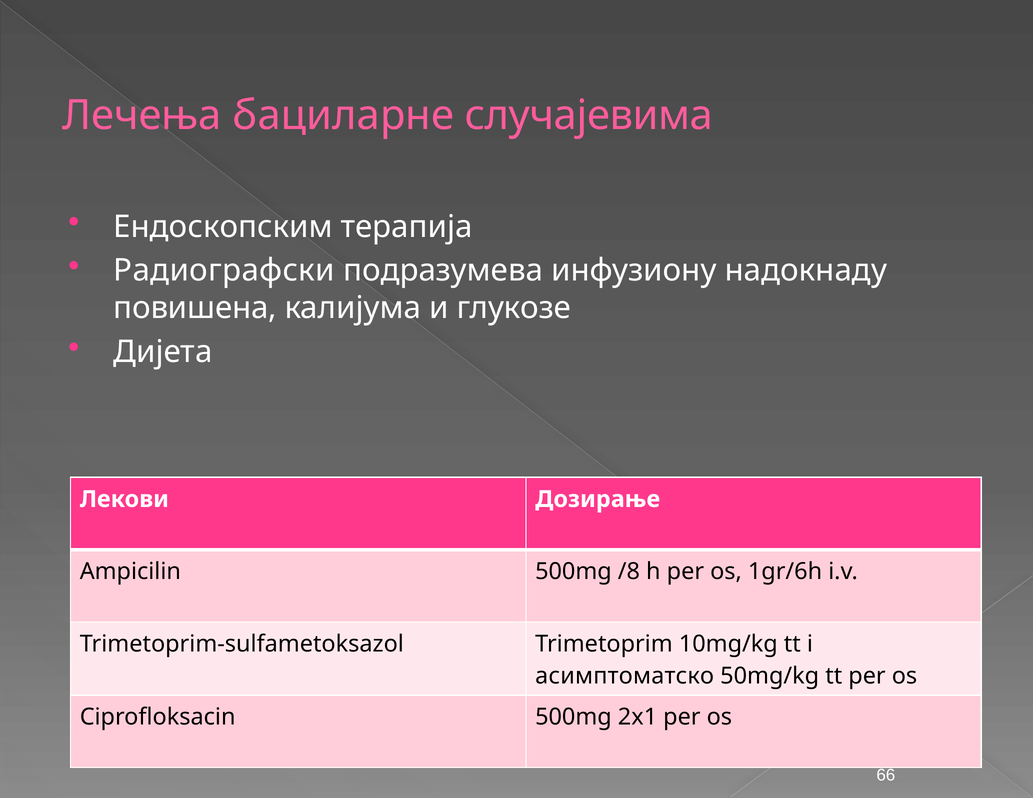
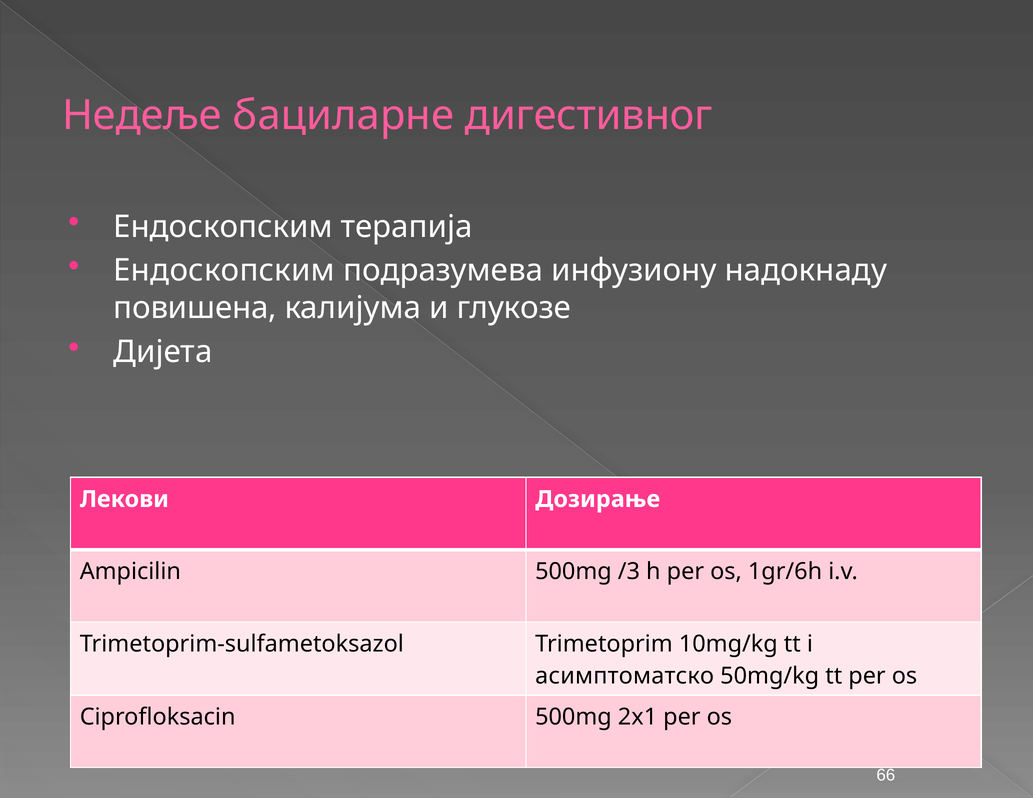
Лечења: Лечења -> Недеље (142, 115)
случајевима: случајевима -> дигестивног (589, 115)
Радиографски: Радиографски -> Ендоскопским (224, 271)
/8: /8 -> /3 (629, 572)
